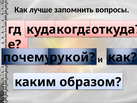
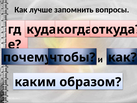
рукой: рукой -> чтобы (72, 57)
